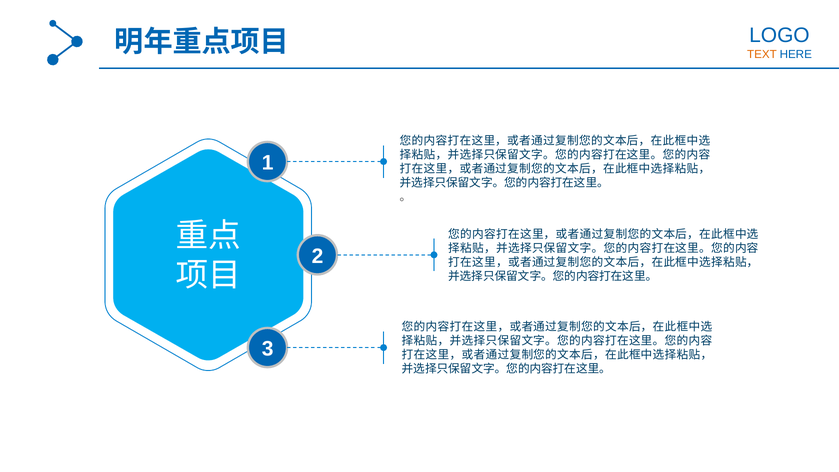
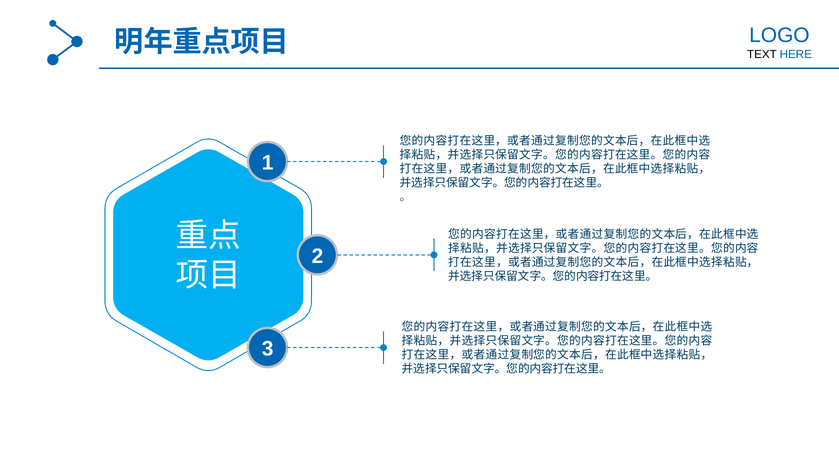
TEXT colour: orange -> black (762, 54)
